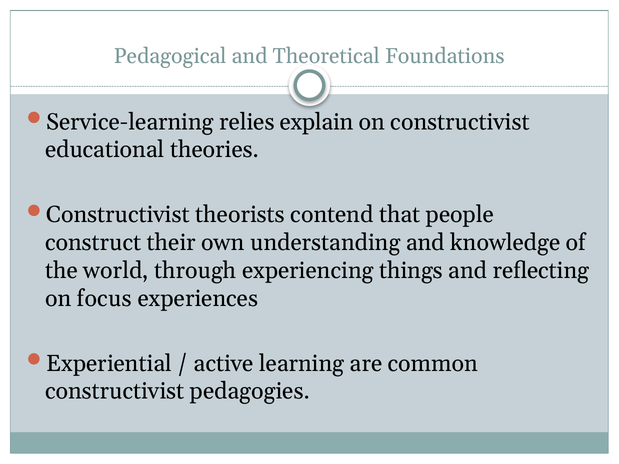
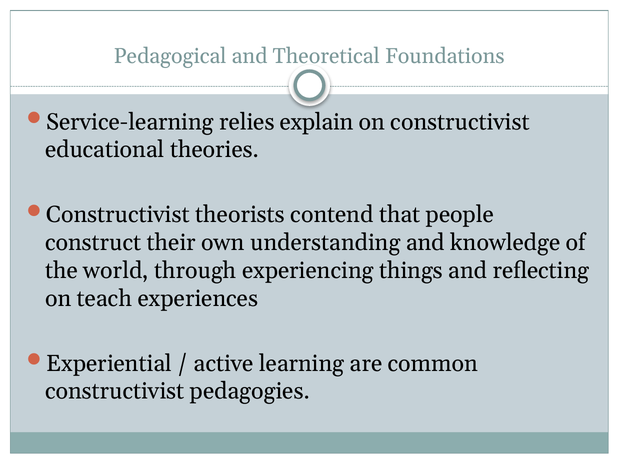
focus: focus -> teach (104, 299)
